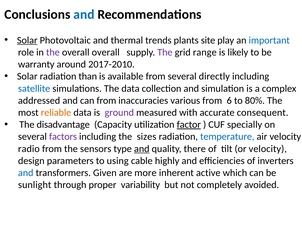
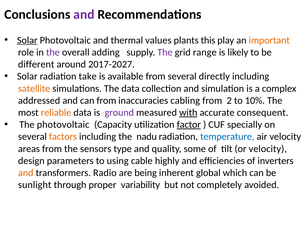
and colour: blue -> purple (84, 14)
trends: trends -> values (158, 40)
site: site -> this (208, 40)
important colour: blue -> orange (269, 40)
overall overall: overall -> adding (106, 52)
warranty: warranty -> different (36, 64)
2017-2010: 2017-2010 -> 2017-2027 (111, 64)
than: than -> take (88, 77)
satellite colour: blue -> orange (34, 89)
various: various -> cabling (185, 101)
6: 6 -> 2 (229, 101)
80%: 80% -> 10% (255, 101)
with underline: none -> present (188, 113)
The disadvantage: disadvantage -> photovoltaic (63, 125)
factors colour: purple -> orange (63, 137)
sizes: sizes -> nadu (147, 137)
radio: radio -> areas (29, 149)
and underline: present -> none (142, 149)
there: there -> some (195, 149)
and colour: blue -> orange (26, 173)
Given: Given -> Radio (105, 173)
more: more -> being (146, 173)
active: active -> global (208, 173)
